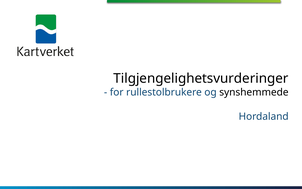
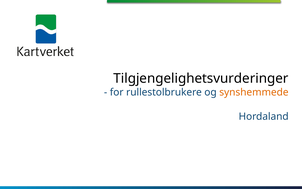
synshemmede colour: black -> orange (254, 92)
